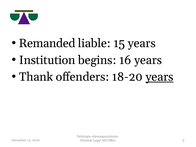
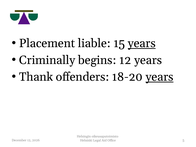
Remanded: Remanded -> Placement (47, 43)
years underline: none -> present (142, 43)
Institution: Institution -> Criminally (47, 60)
begins 16: 16 -> 12 (125, 60)
